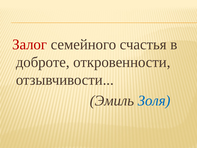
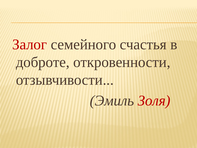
Золя colour: blue -> red (154, 100)
